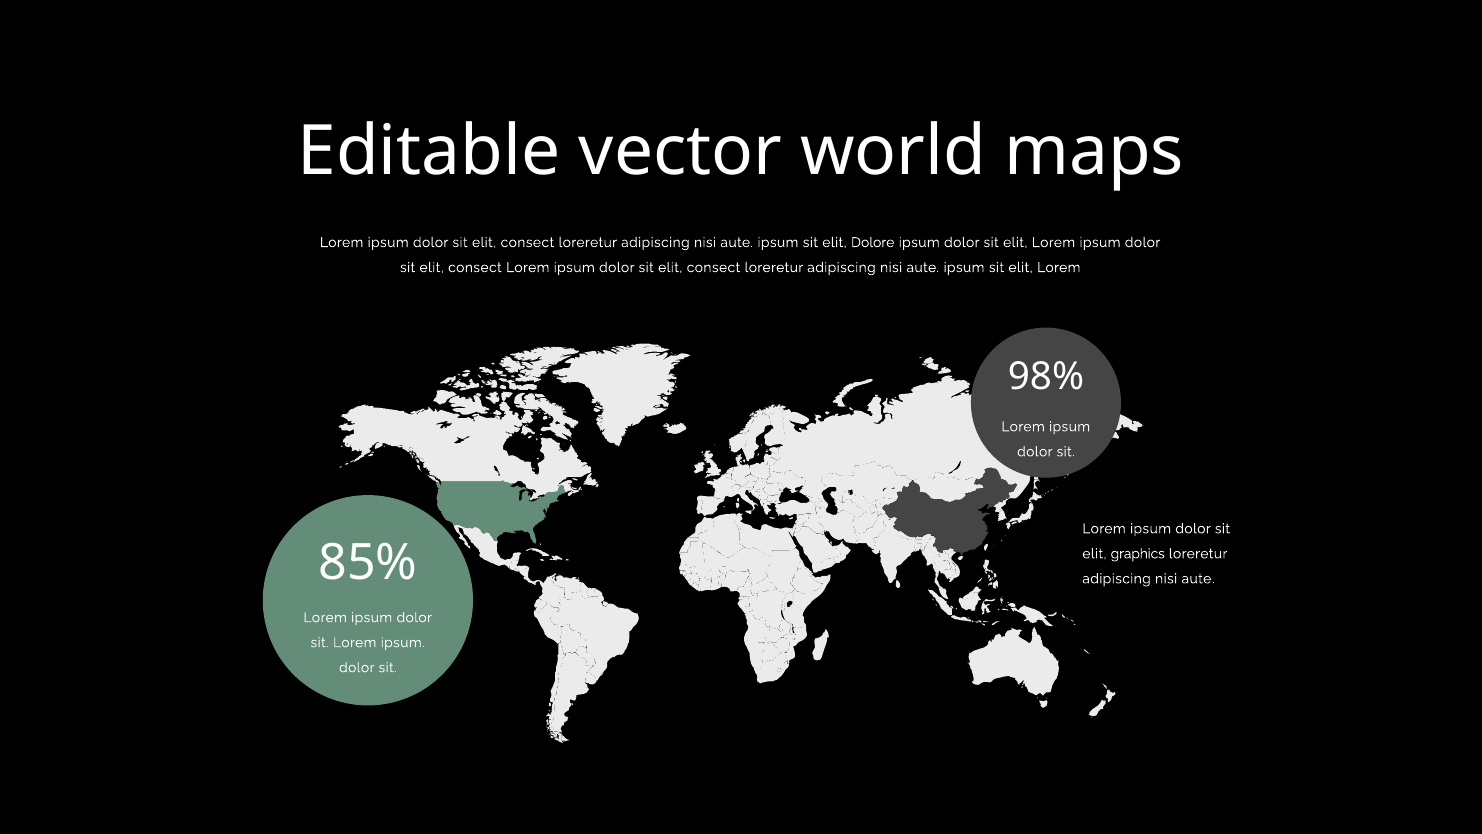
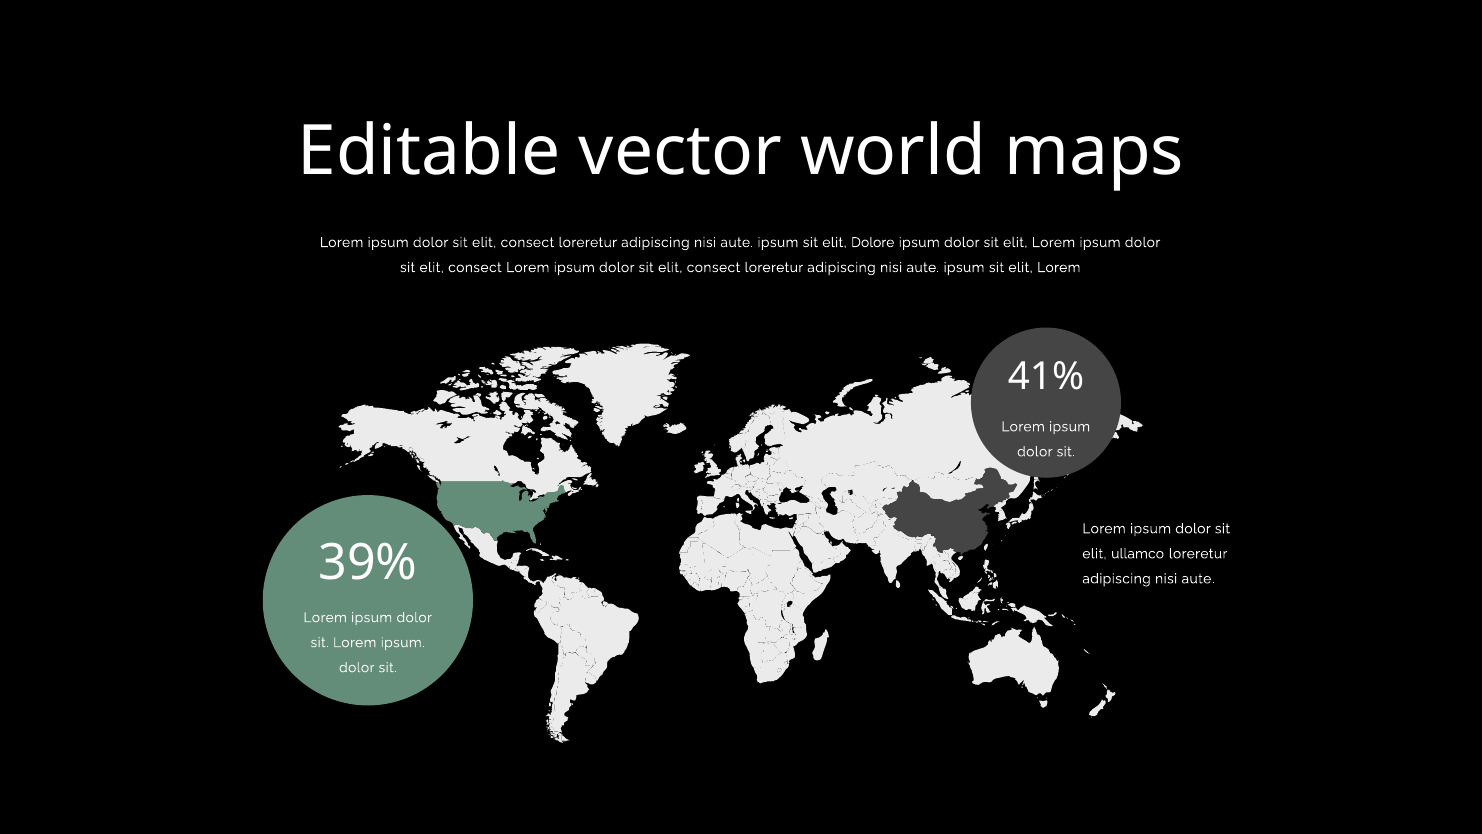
98%: 98% -> 41% (1046, 376)
graphics: graphics -> ullamco (1138, 553)
85%: 85% -> 39% (368, 562)
